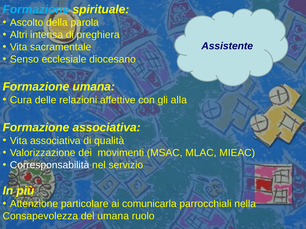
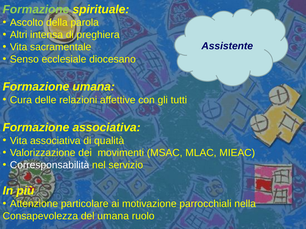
Formazione colour: light blue -> light green (36, 9)
alla: alla -> tutti (179, 100)
comunicarla: comunicarla -> motivazione (149, 204)
